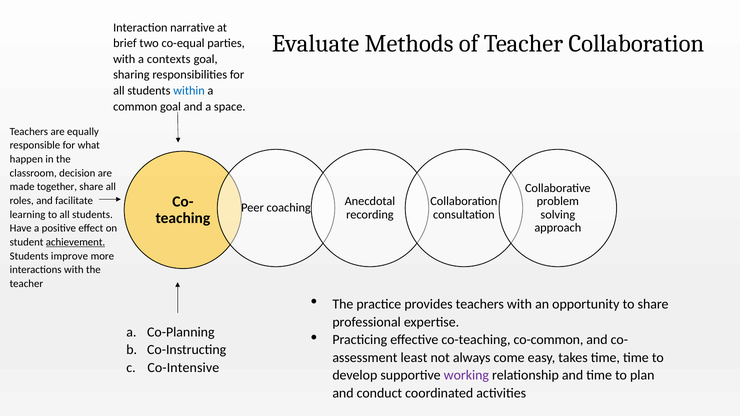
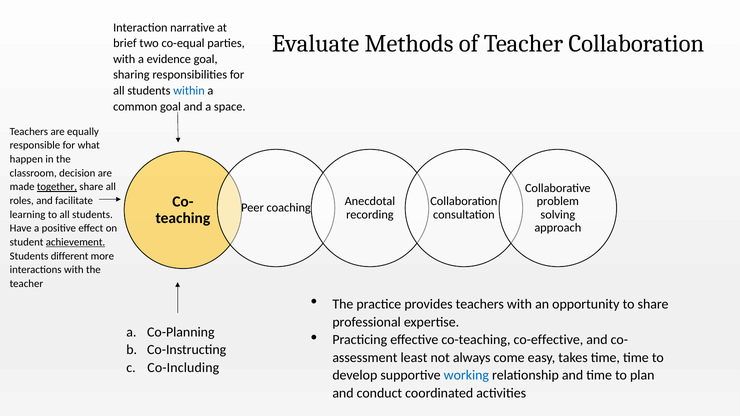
contexts: contexts -> evidence (169, 59)
together underline: none -> present (57, 187)
improve: improve -> different (70, 256)
co-common: co-common -> co-effective (548, 340)
Co-Intensive: Co-Intensive -> Co-Including (183, 368)
working colour: purple -> blue (466, 376)
